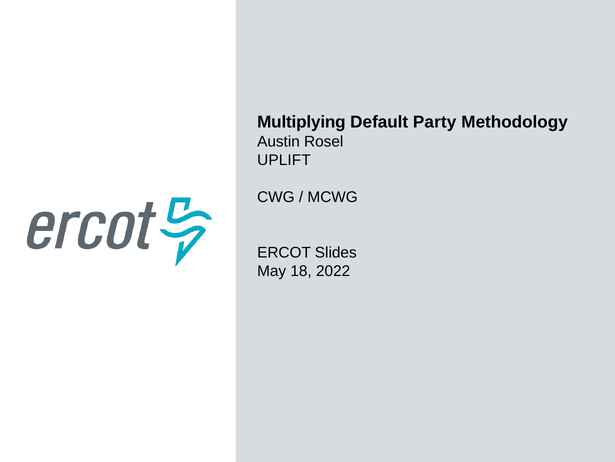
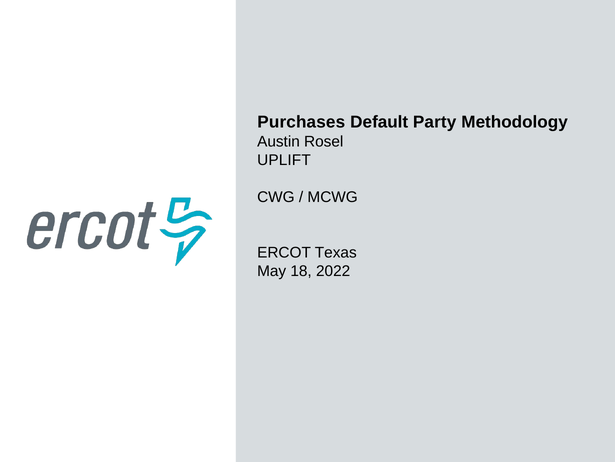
Multiplying: Multiplying -> Purchases (301, 122)
Slides: Slides -> Texas (336, 252)
